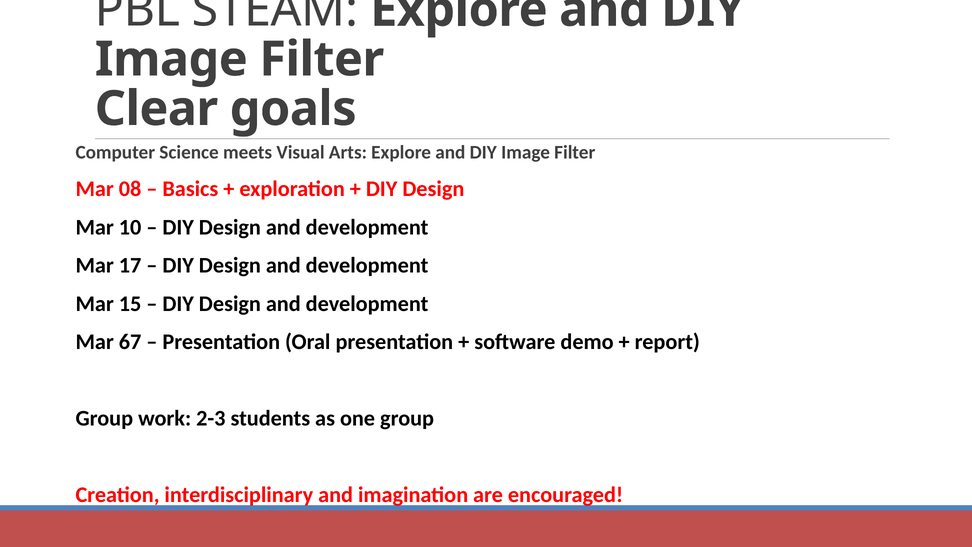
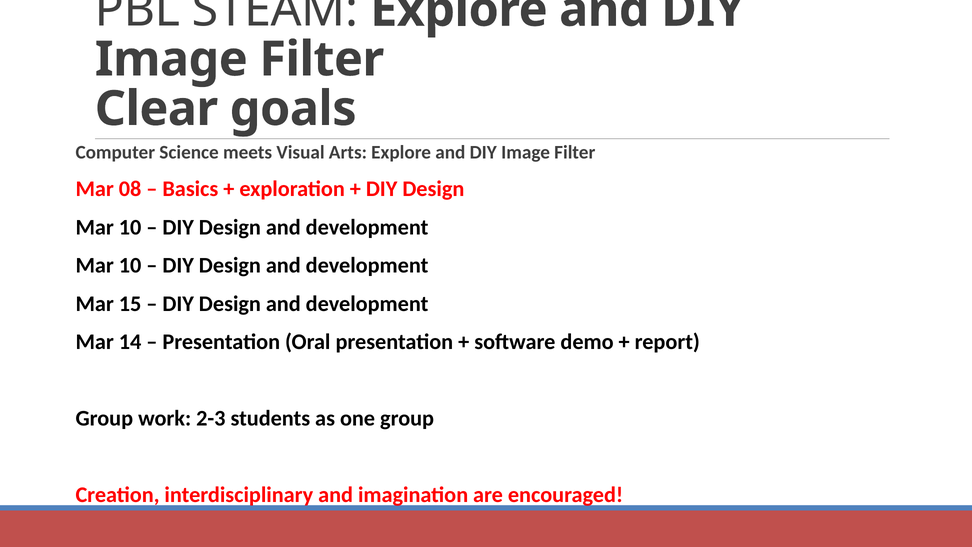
17: 17 -> 10 (130, 265)
67: 67 -> 14 (130, 342)
